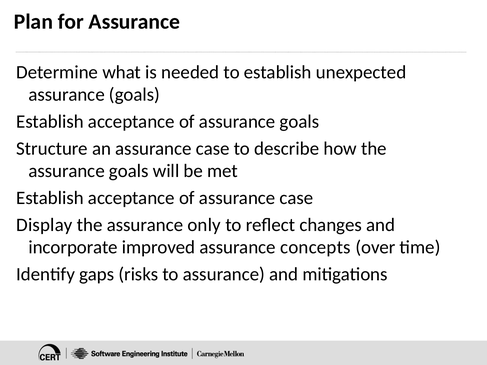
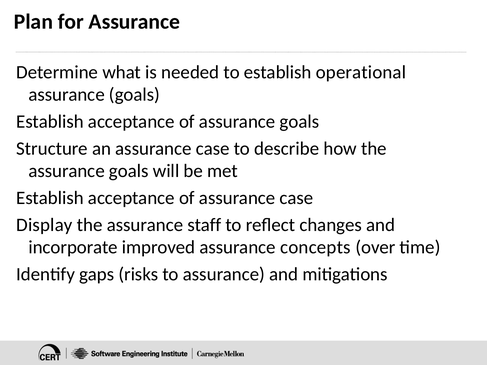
unexpected: unexpected -> operational (361, 72)
only: only -> staff (204, 225)
